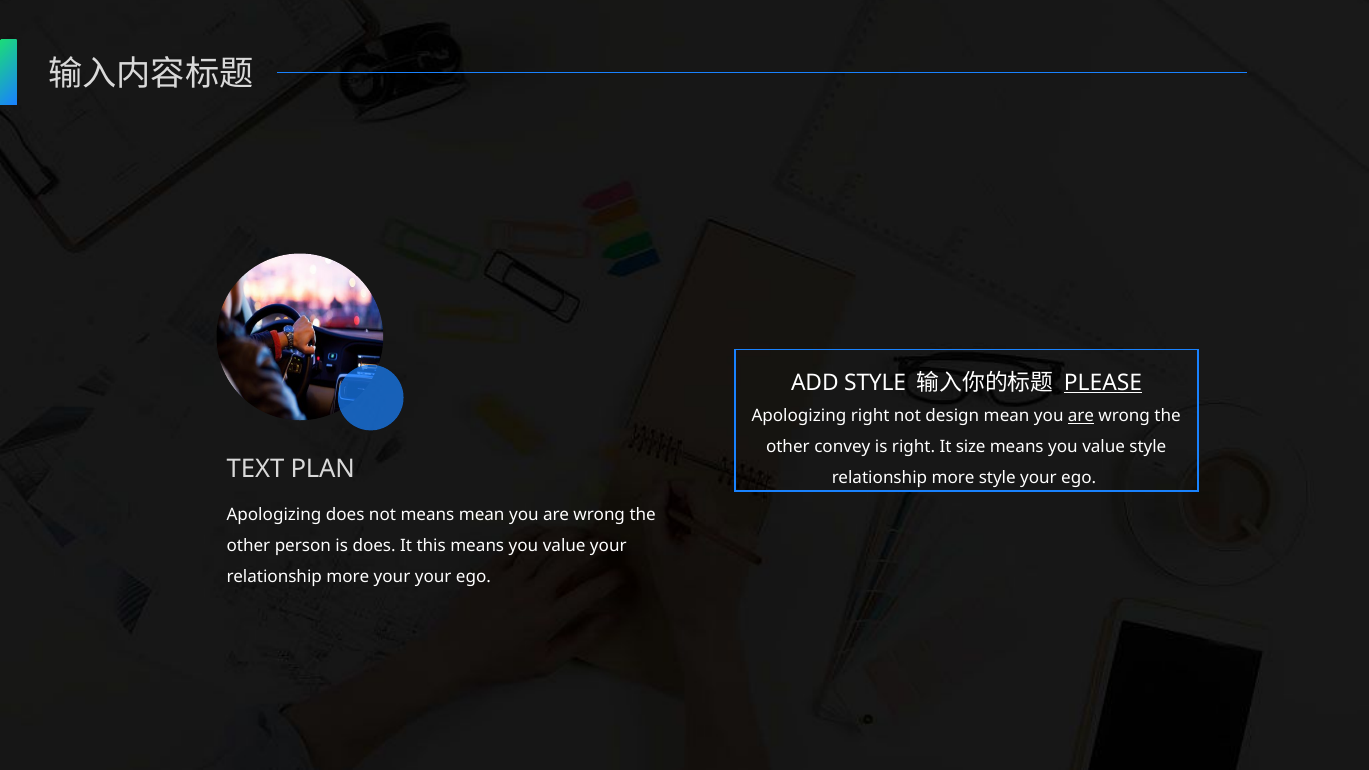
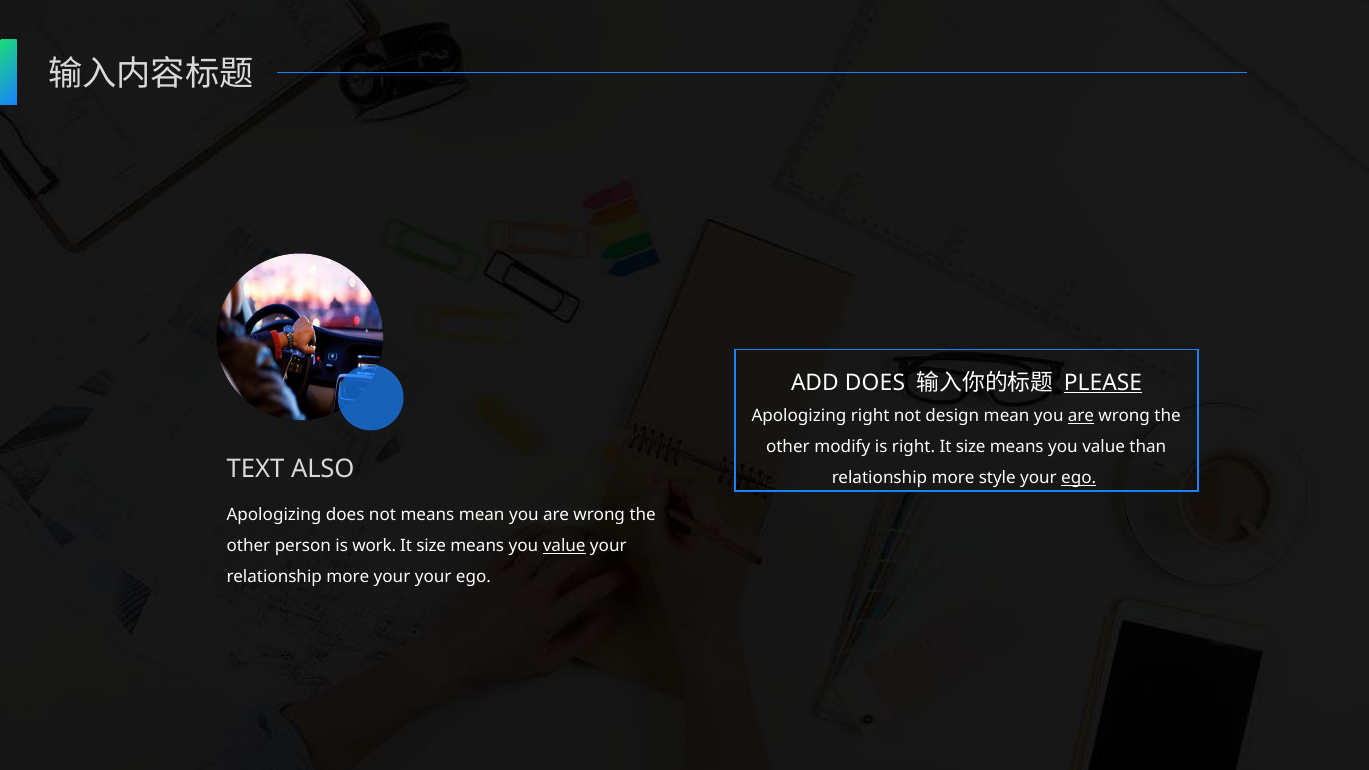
ADD STYLE: STYLE -> DOES (875, 383)
convey: convey -> modify (842, 447)
value style: style -> than (1148, 447)
PLAN: PLAN -> ALSO (323, 469)
ego underline: none -> present (1079, 478)
is does: does -> work (374, 546)
this: this -> size (431, 546)
value underline: none -> present (564, 546)
